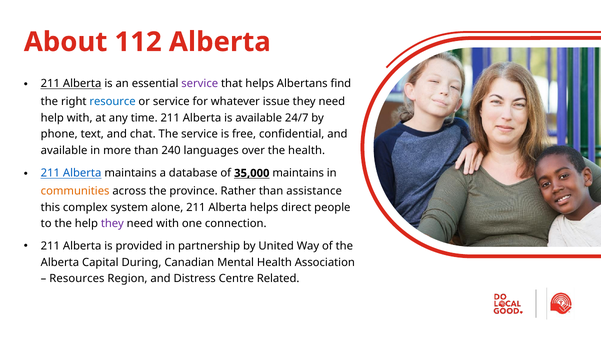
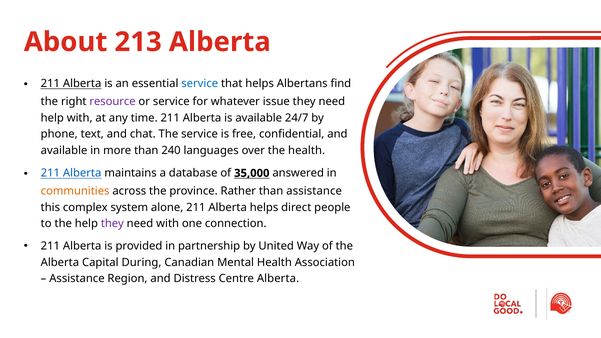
112: 112 -> 213 (138, 42)
service colour: purple -> blue (200, 84)
resource colour: blue -> purple (113, 102)
35,000 maintains: maintains -> answered (298, 173)
Resources: Resources -> Assistance (77, 279)
Centre Related: Related -> Alberta (278, 279)
